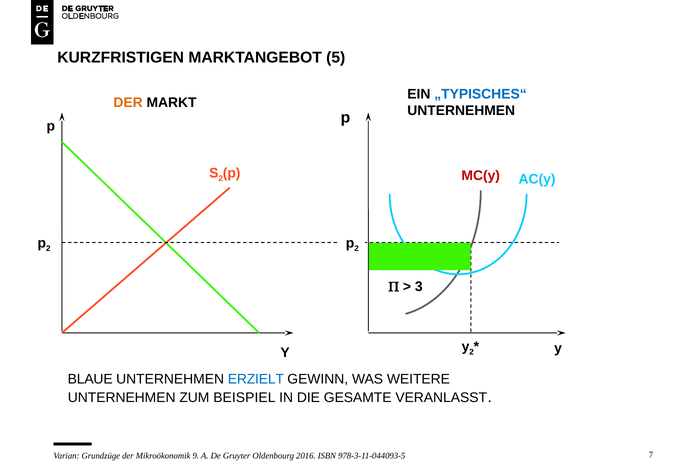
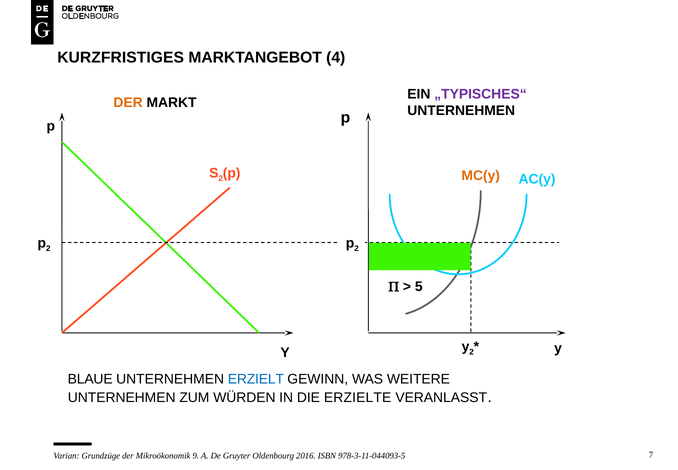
KURZFRISTIGEN: KURZFRISTIGEN -> KURZFRISTIGES (121, 58)
5: 5 -> 4 (336, 58)
„TYPISCHES“ colour: blue -> purple (480, 94)
MC(y colour: red -> orange (481, 175)
3: 3 -> 5 (419, 286)
BEISPIEL: BEISPIEL -> WÜRDEN (244, 397)
GESAMTE: GESAMTE -> ERZIELTE (358, 397)
